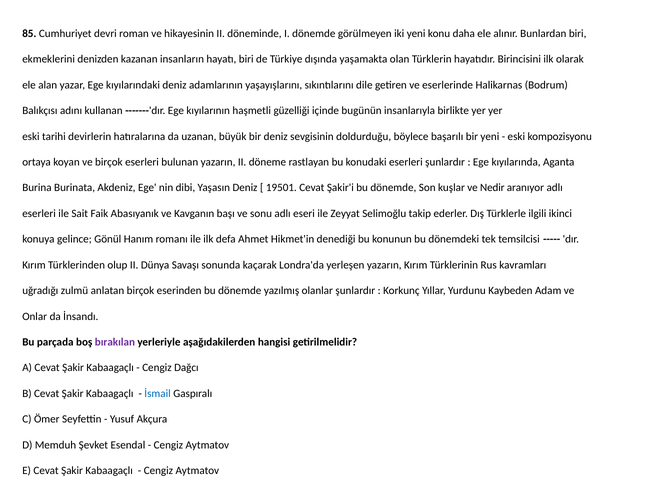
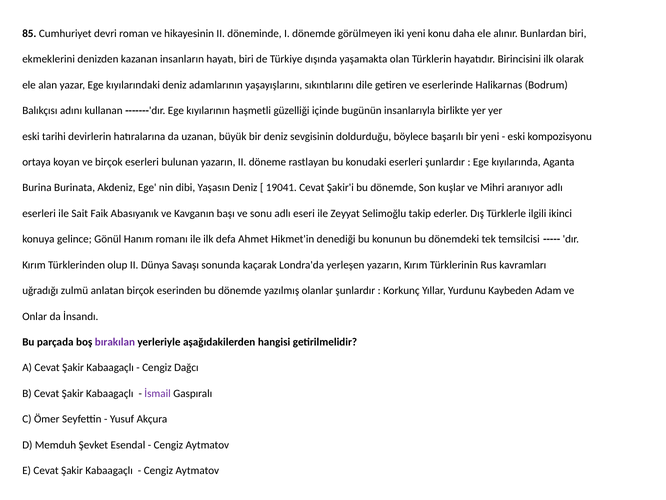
19501: 19501 -> 19041 (281, 188)
Nedir: Nedir -> Mihri (492, 188)
İsmail colour: blue -> purple (158, 393)
